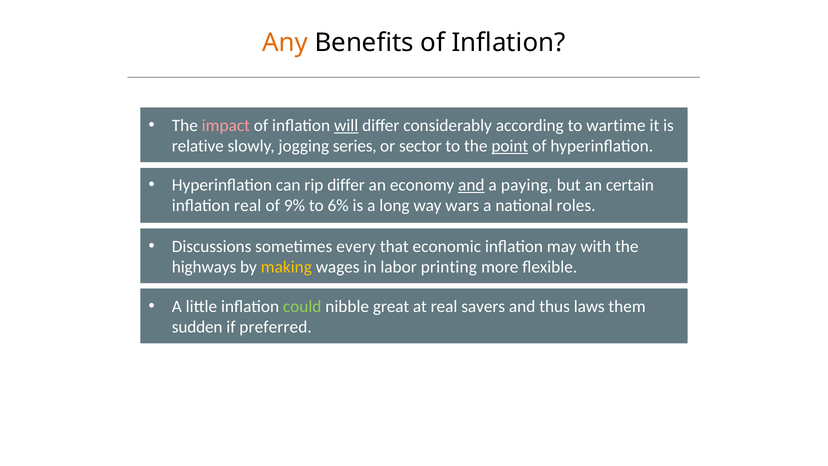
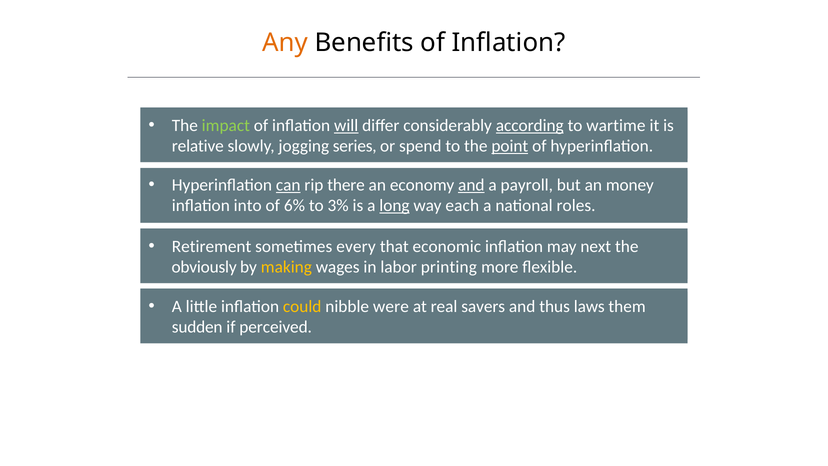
impact colour: pink -> light green (226, 125)
according underline: none -> present (530, 125)
sector: sector -> spend (420, 146)
can underline: none -> present (288, 185)
rip differ: differ -> there (346, 185)
paying: paying -> payroll (527, 185)
certain: certain -> money (630, 185)
inflation real: real -> into (248, 206)
9%: 9% -> 6% (294, 206)
6%: 6% -> 3% (338, 206)
long underline: none -> present (394, 206)
wars: wars -> each (462, 206)
Discussions: Discussions -> Retirement (212, 246)
with: with -> next (596, 246)
highways: highways -> obviously (204, 267)
could colour: light green -> yellow (302, 306)
great: great -> were (391, 306)
preferred: preferred -> perceived (276, 327)
